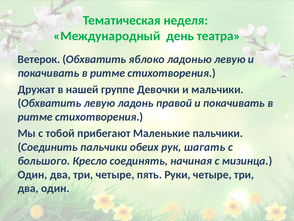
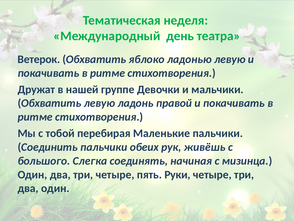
прибегают: прибегают -> перебирая (104, 133)
шагать: шагать -> живёшь (205, 147)
Кресло: Кресло -> Слегка (90, 161)
